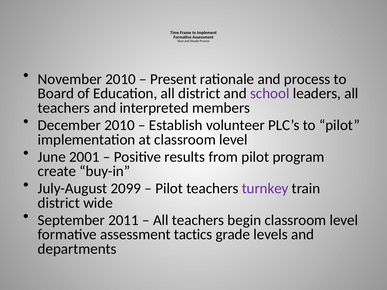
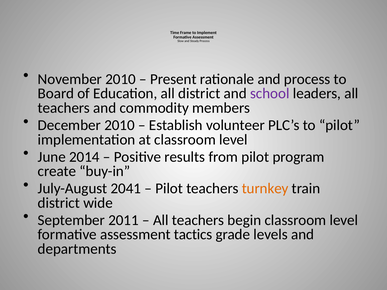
interpreted: interpreted -> commodity (154, 108)
2001: 2001 -> 2014 (84, 157)
2099: 2099 -> 2041 (126, 189)
turnkey colour: purple -> orange (265, 189)
